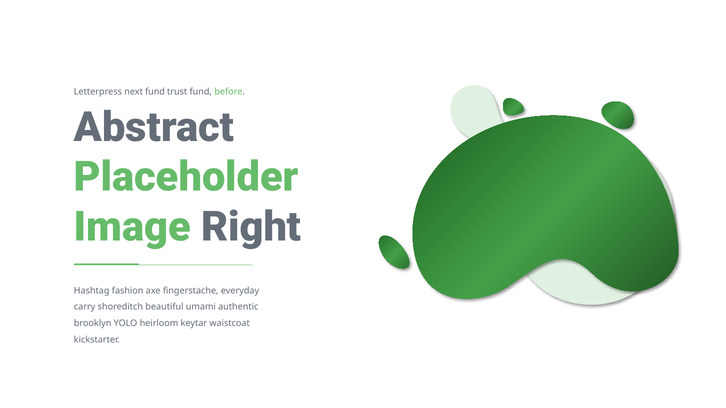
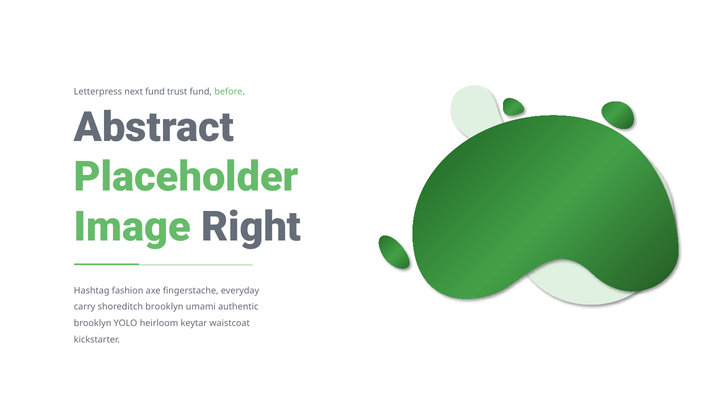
shoreditch beautiful: beautiful -> brooklyn (164, 307)
